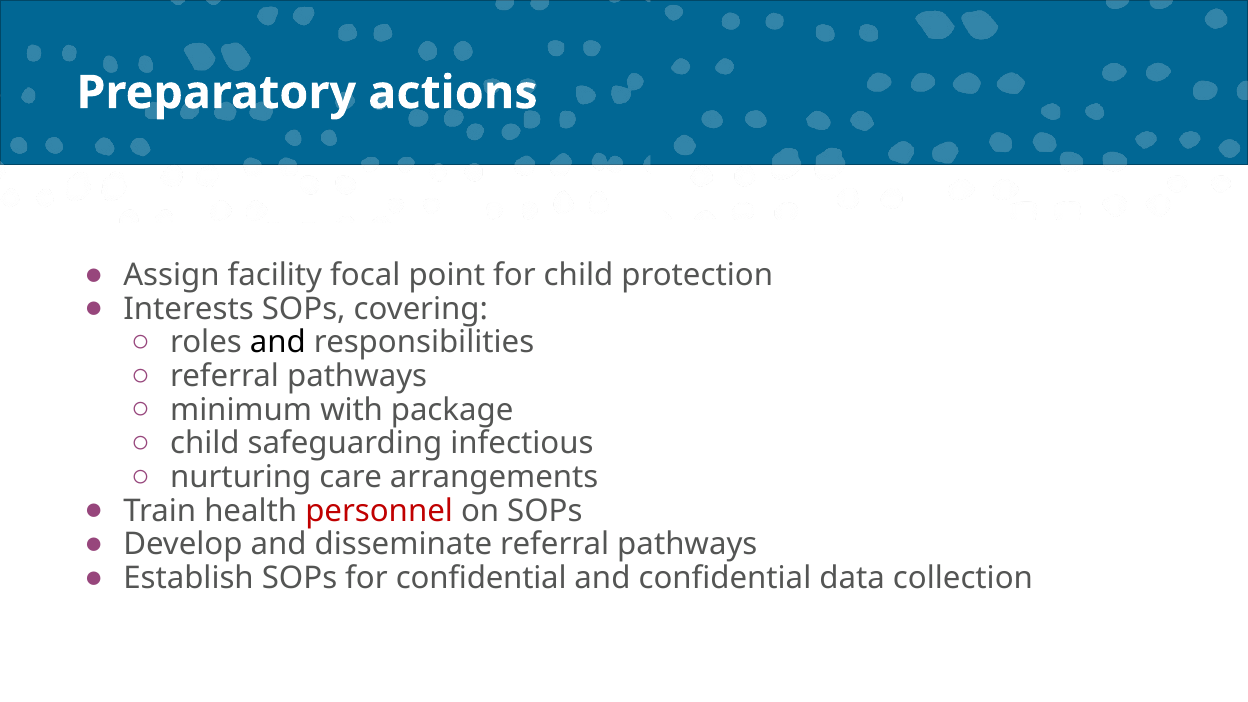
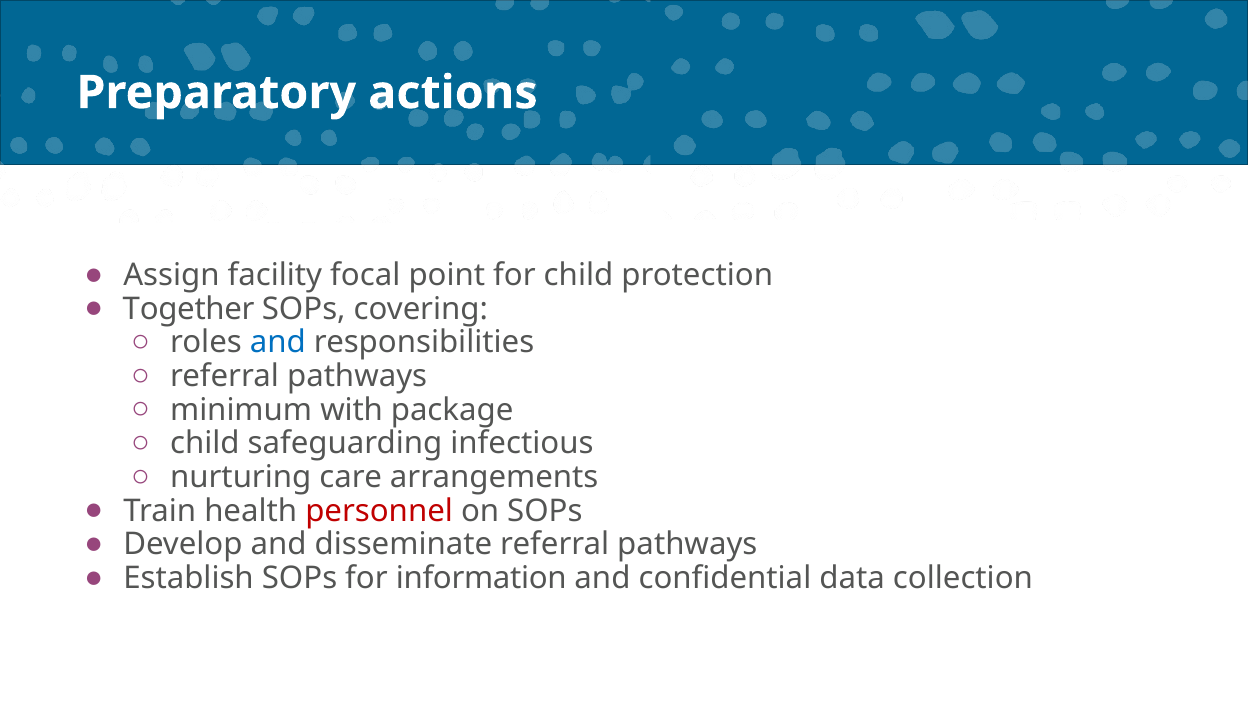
Interests: Interests -> Together (189, 309)
and colour: black -> blue (278, 343)
for confidential: confidential -> information (481, 578)
